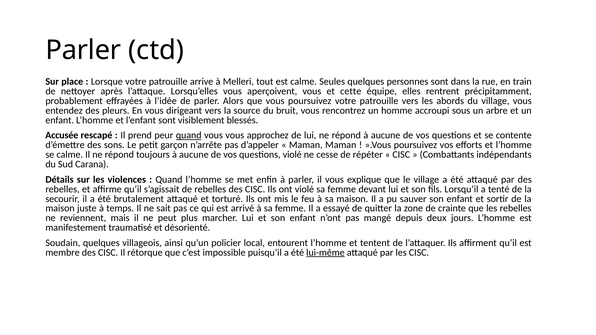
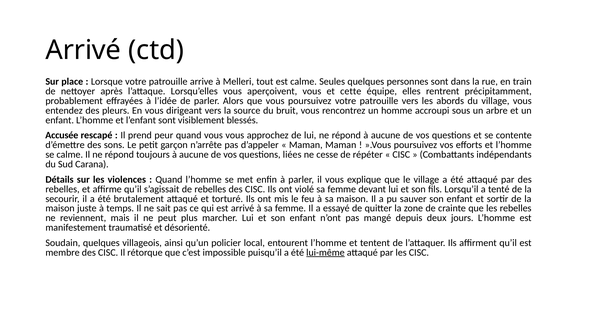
Parler: Parler -> Arrivé (83, 50)
quand underline: present -> none (189, 135)
questions violé: violé -> liées (292, 155)
